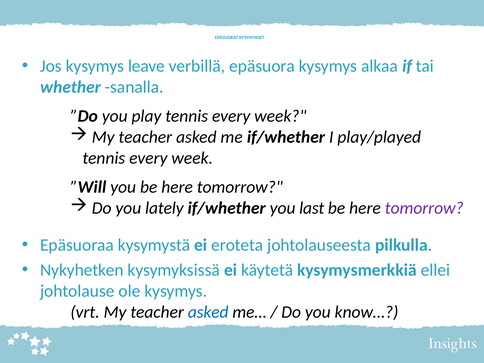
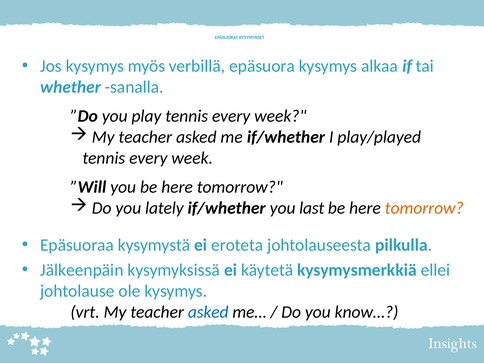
leave: leave -> myös (147, 66)
tomorrow colour: purple -> orange (424, 208)
Nykyhetken: Nykyhetken -> Jälkeenpäin (82, 270)
